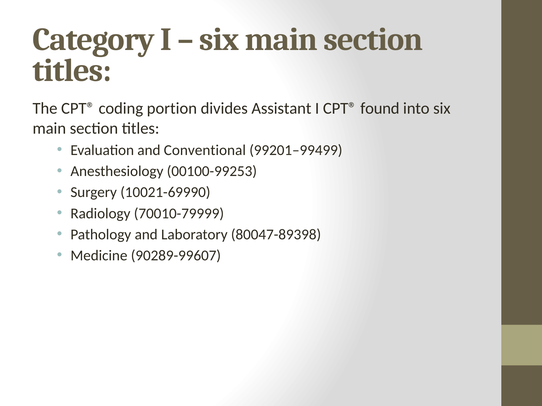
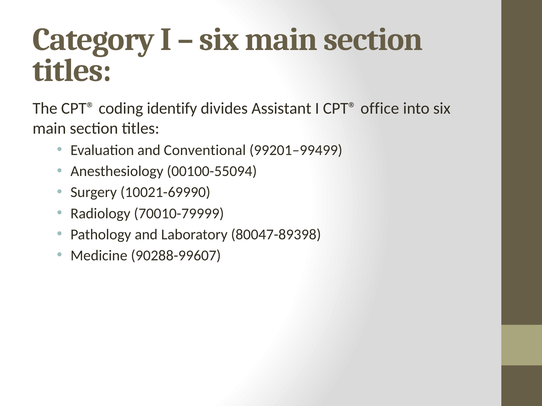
portion: portion -> identify (172, 109)
found: found -> office (380, 109)
00100-99253: 00100-99253 -> 00100-55094 (212, 171)
90289-99607: 90289-99607 -> 90288-99607 (176, 256)
